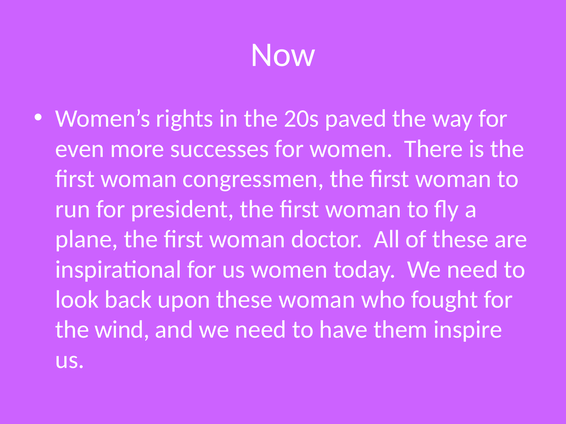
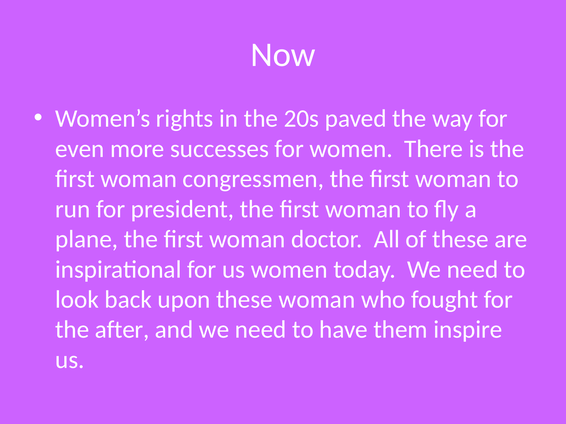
wind: wind -> after (122, 330)
